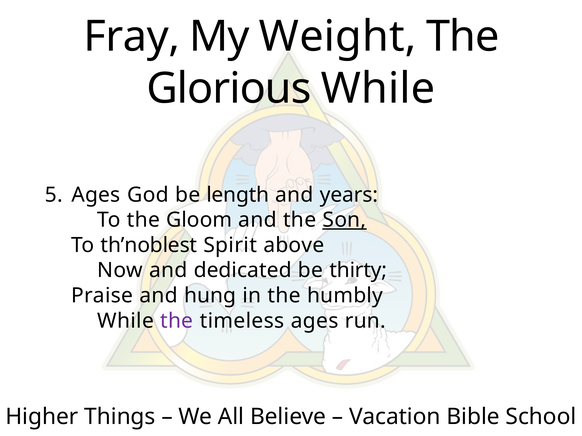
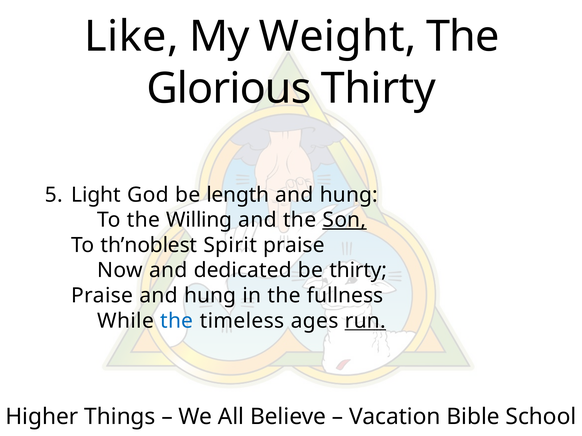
Fray: Fray -> Like (131, 37)
Glorious While: While -> Thirty (378, 89)
5 Ages: Ages -> Light (96, 195)
years: years -> hung (349, 195)
Gloom: Gloom -> Willing (199, 220)
Spirit above: above -> praise (294, 245)
humbly: humbly -> fullness (345, 296)
the colour: purple -> blue (177, 321)
run underline: none -> present (365, 321)
